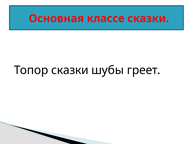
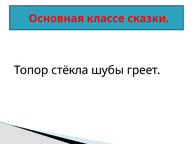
Топор сказки: сказки -> стёкла (70, 71)
